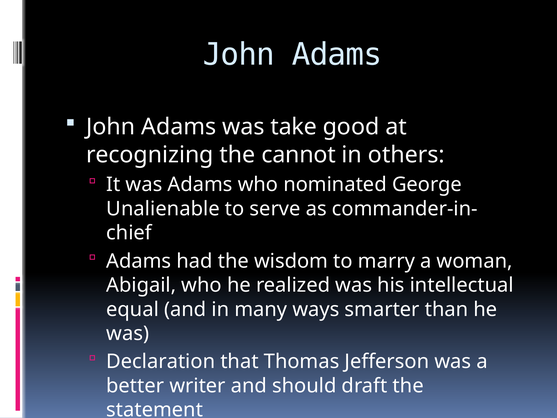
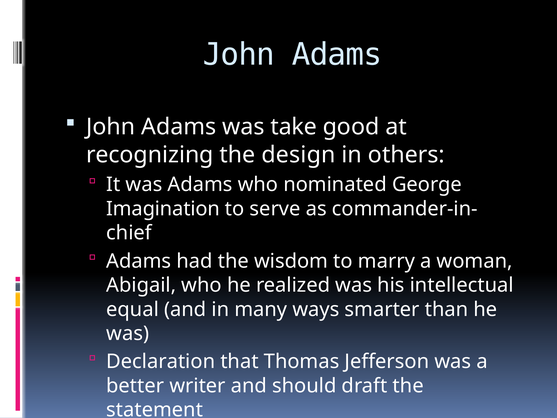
cannot: cannot -> design (298, 155)
Unalienable: Unalienable -> Imagination (163, 209)
